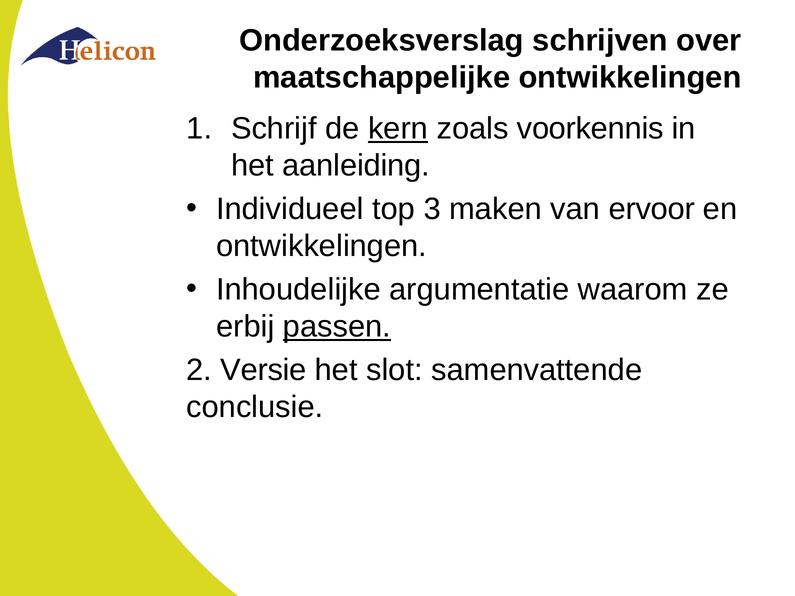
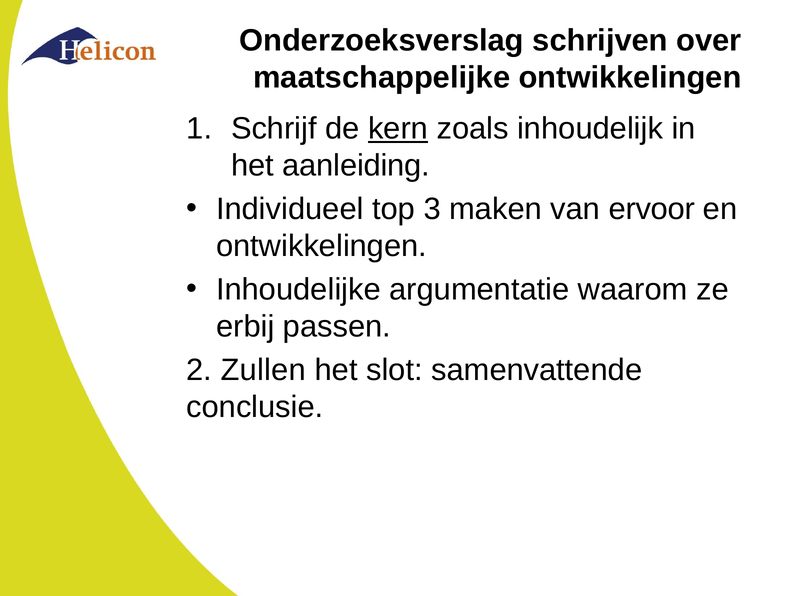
voorkennis: voorkennis -> inhoudelijk (590, 129)
passen underline: present -> none (337, 327)
Versie: Versie -> Zullen (263, 370)
